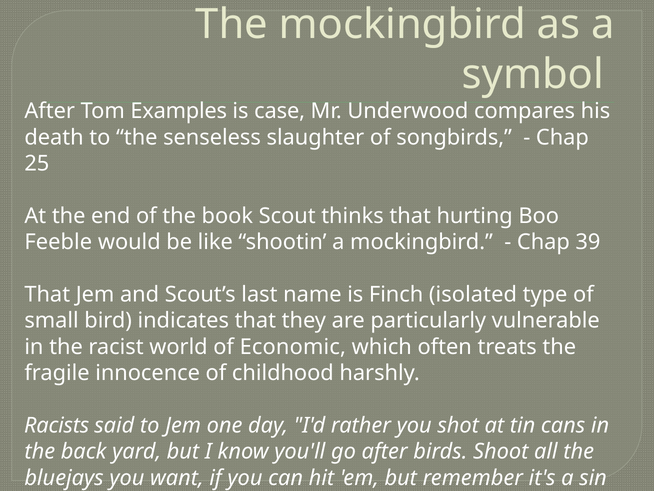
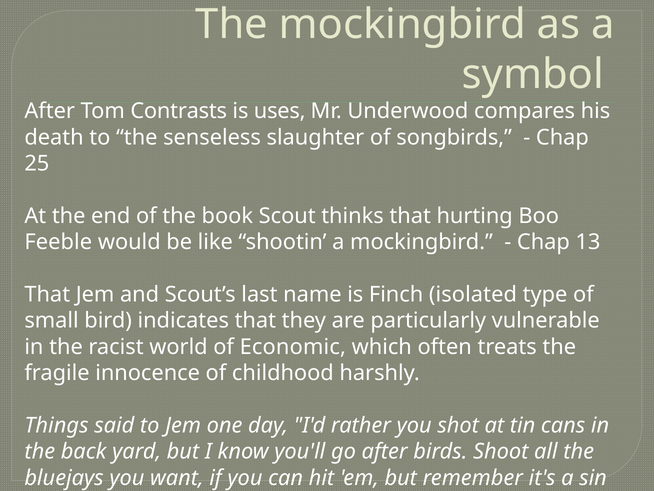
Examples: Examples -> Contrasts (179, 111)
case: case -> uses (280, 111)
39: 39 -> 13 (588, 242)
Racists: Racists -> Things (57, 425)
